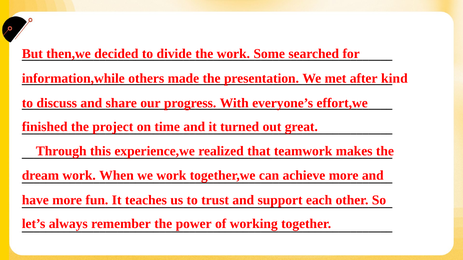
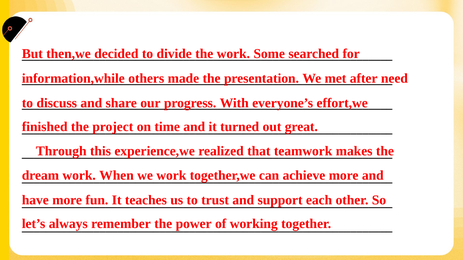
kind: kind -> need (394, 79)
